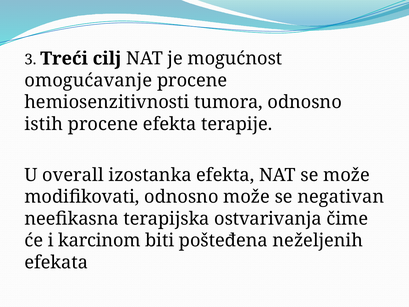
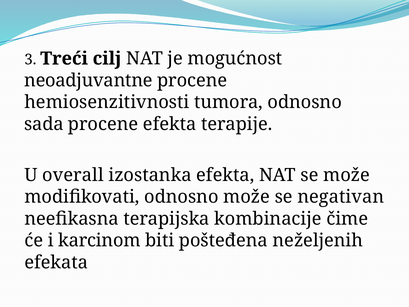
omogućavanje: omogućavanje -> neoadjuvantne (88, 80)
istih: istih -> sada (44, 124)
ostvarivanja: ostvarivanja -> kombinacije (268, 219)
